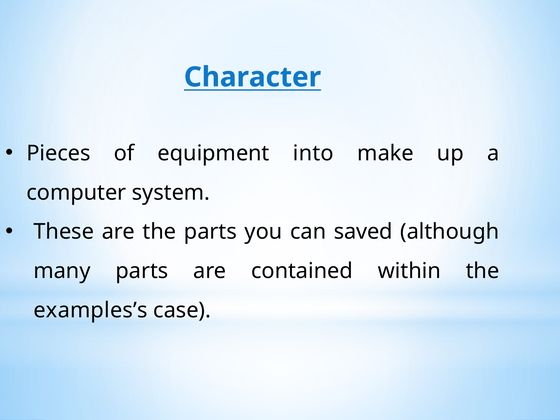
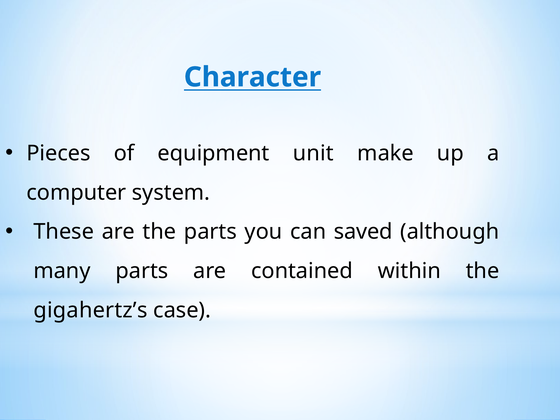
into: into -> unit (313, 153)
examples’s: examples’s -> gigahertz’s (90, 310)
